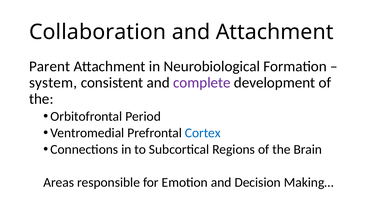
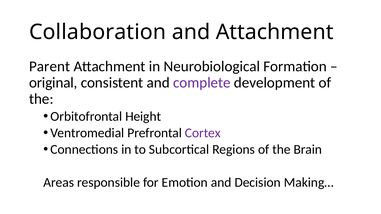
system: system -> original (53, 83)
Period: Period -> Height (143, 117)
Cortex colour: blue -> purple (203, 133)
